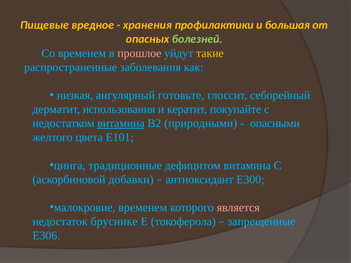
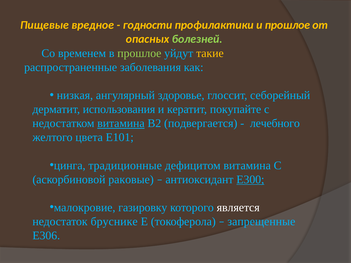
хранения: хранения -> годности (147, 25)
и большая: большая -> прошлое (287, 25)
прошлое colour: pink -> light green (139, 53)
готовьте: готовьте -> здоровье (181, 95)
природными: природными -> подвергается (201, 123)
опасными: опасными -> лечебного (275, 123)
добавки: добавки -> раковые (131, 180)
Е300 underline: none -> present (250, 180)
малокровие временем: временем -> газировку (143, 208)
является colour: pink -> white (238, 208)
